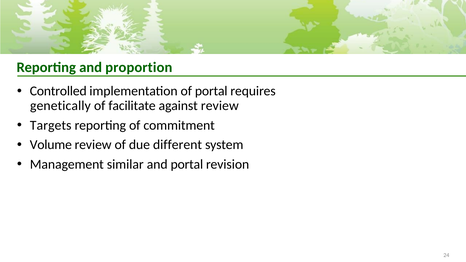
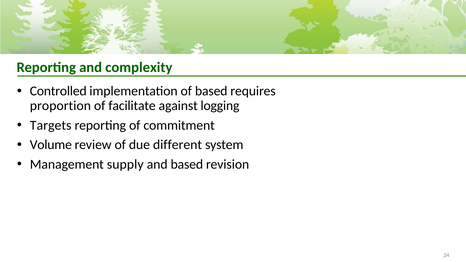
proportion: proportion -> complexity (139, 67)
of portal: portal -> based (211, 91)
genetically: genetically -> proportion (60, 106)
against review: review -> logging (220, 106)
similar: similar -> supply (125, 164)
and portal: portal -> based (187, 164)
